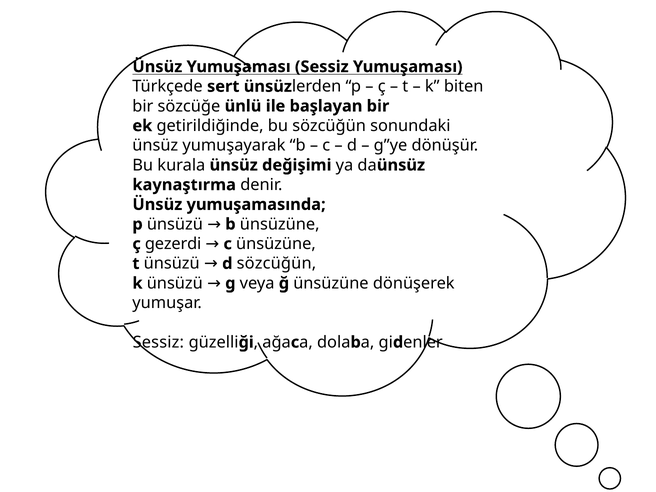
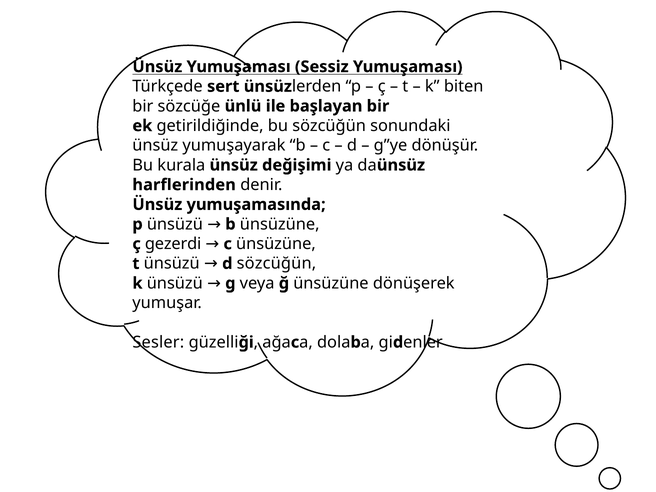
kaynaştırma: kaynaştırma -> harflerinden (184, 185)
Sessiz: Sessiz -> Sesler (158, 342)
